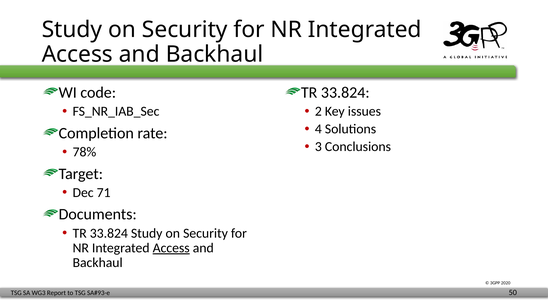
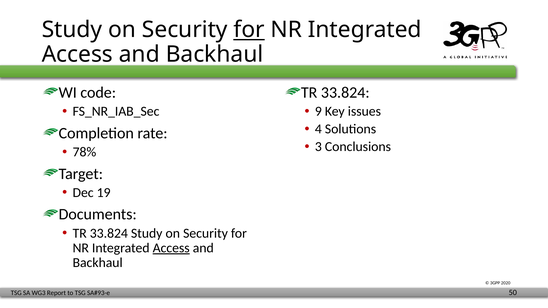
for underline: none -> present (249, 30)
2: 2 -> 9 (318, 112)
71: 71 -> 19 (104, 193)
